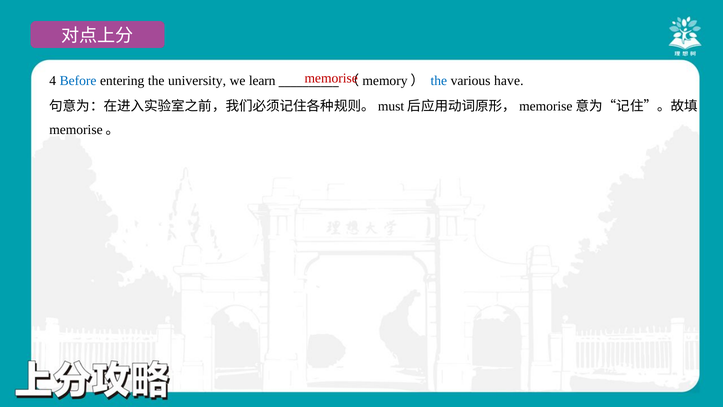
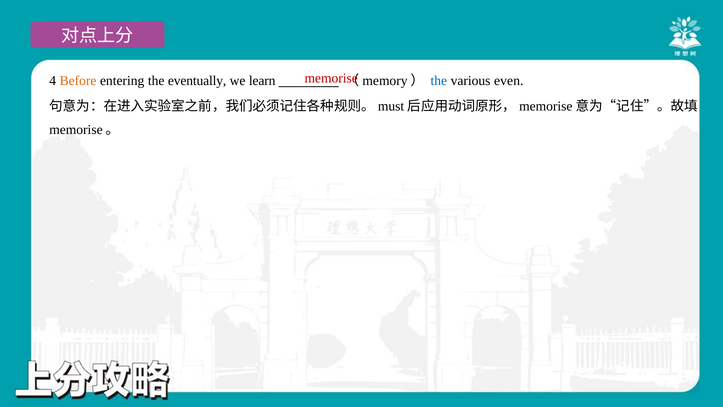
Before colour: blue -> orange (78, 81)
university: university -> eventually (197, 81)
have: have -> even (509, 81)
